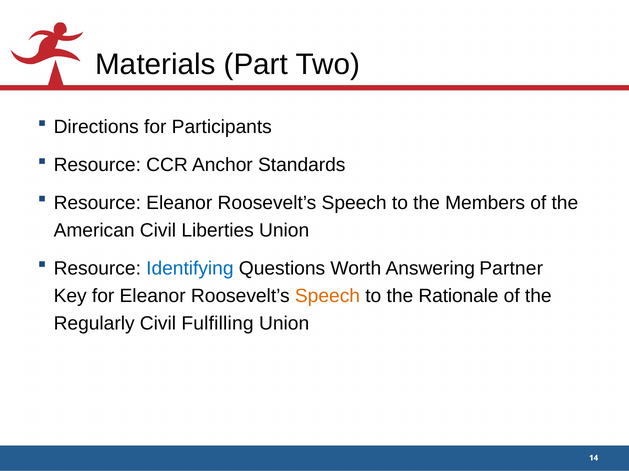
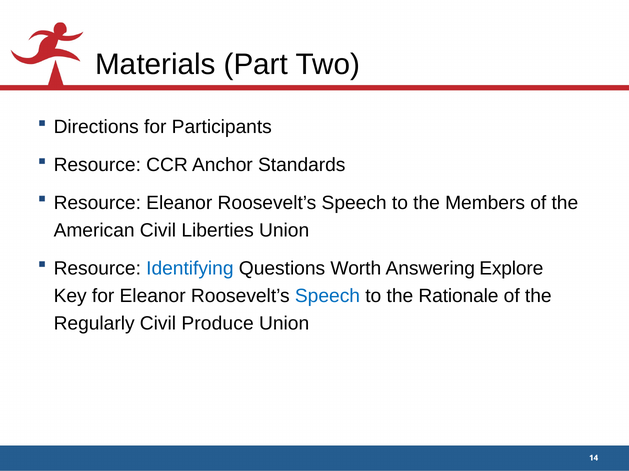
Partner: Partner -> Explore (511, 269)
Speech colour: orange -> blue (327, 296)
Fulfilling: Fulfilling -> Produce (218, 324)
